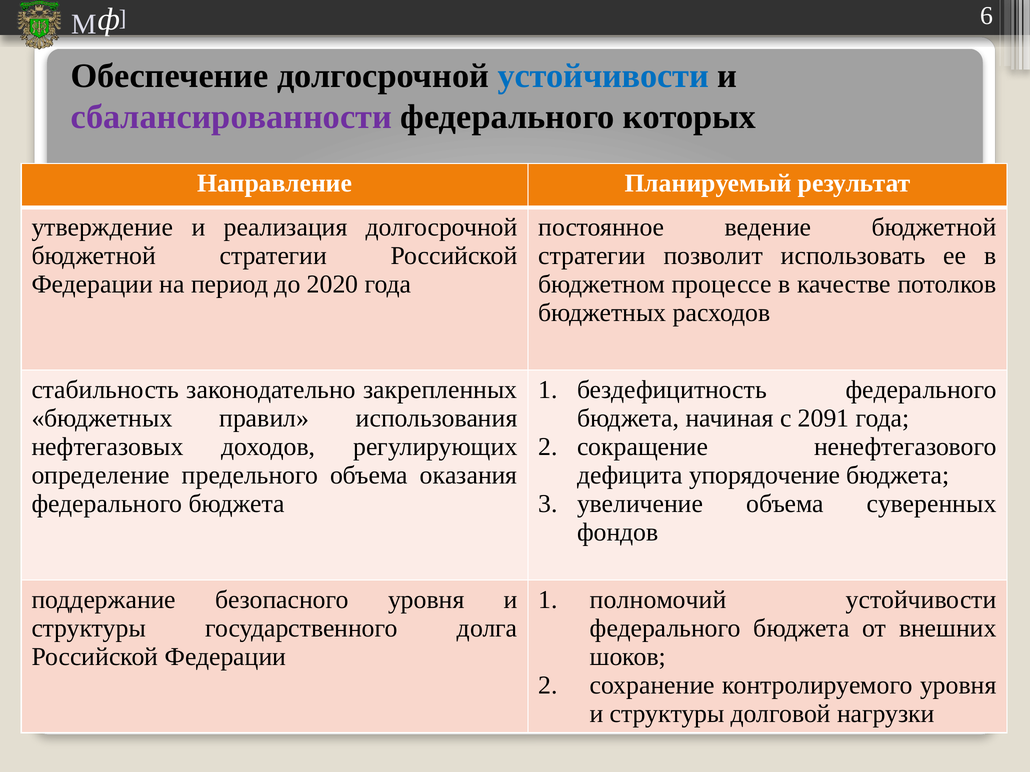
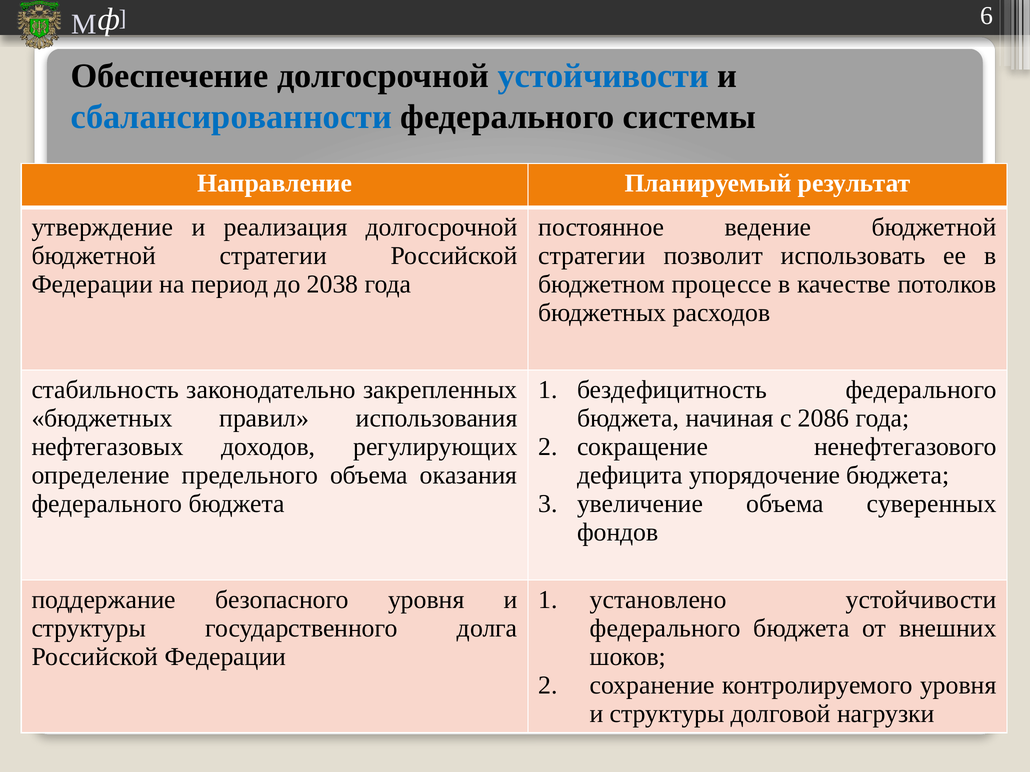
сбалансированности colour: purple -> blue (231, 117)
которых: которых -> системы (689, 117)
2020: 2020 -> 2038 (333, 284)
2091: 2091 -> 2086 (824, 419)
полномочий: полномочий -> установлено (658, 600)
